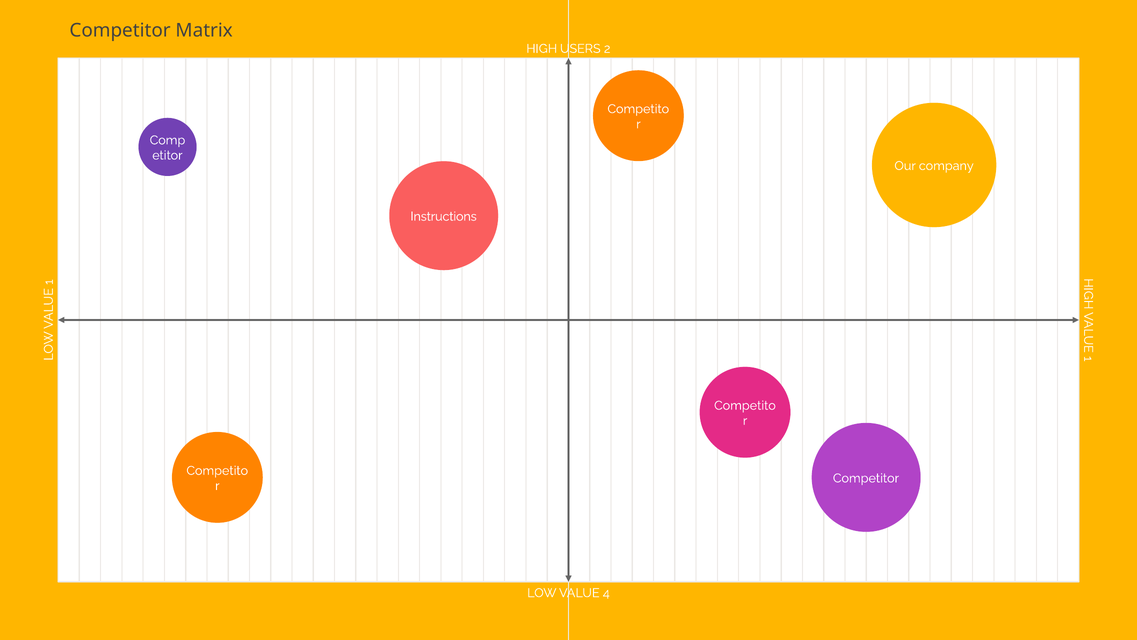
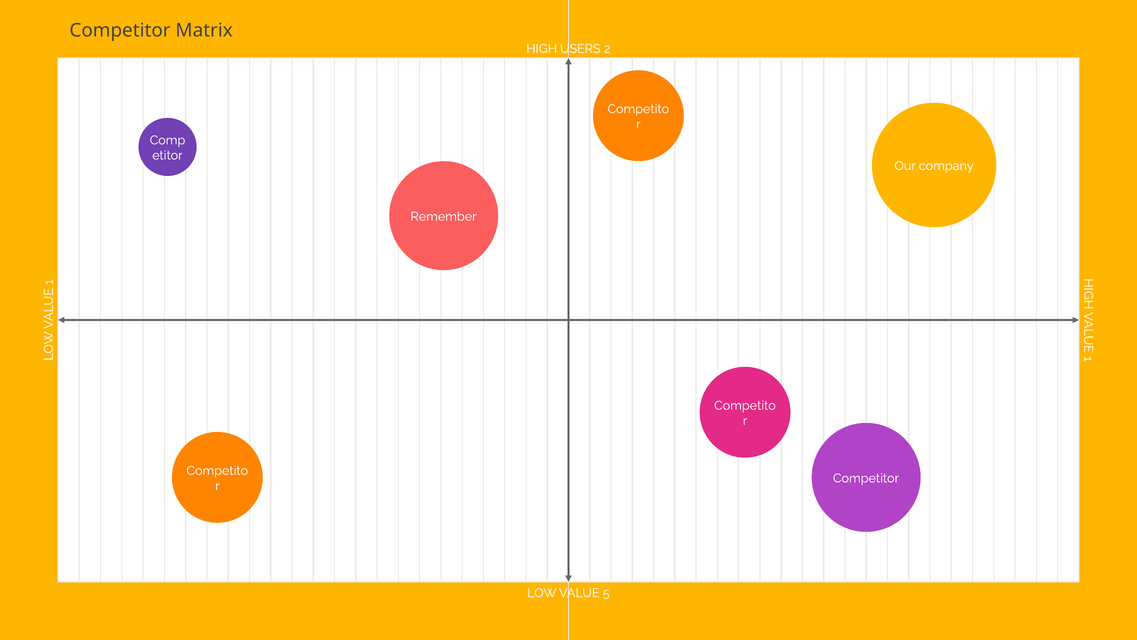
Instructions: Instructions -> Remember (444, 216)
4: 4 -> 5 (606, 593)
